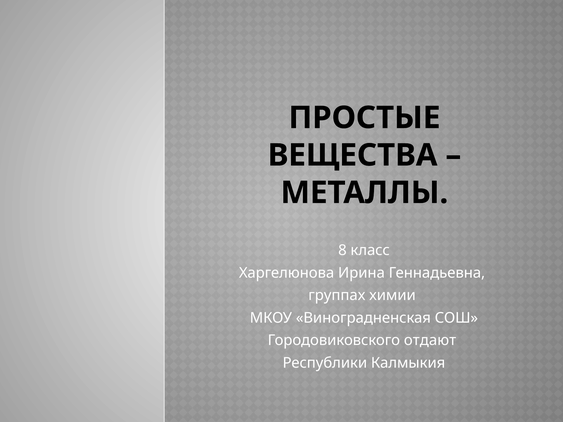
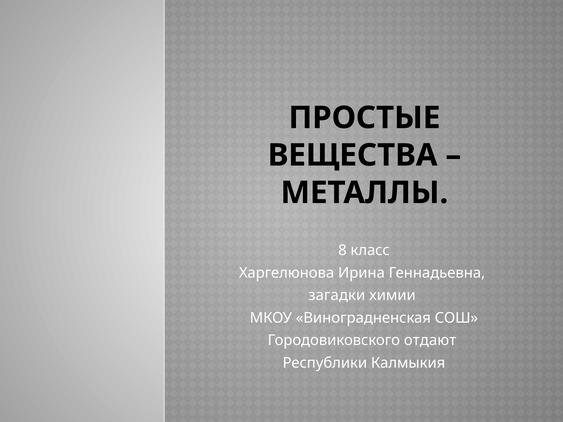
группах: группах -> загадки (337, 295)
